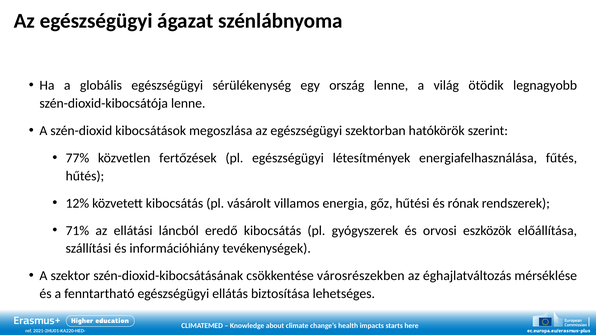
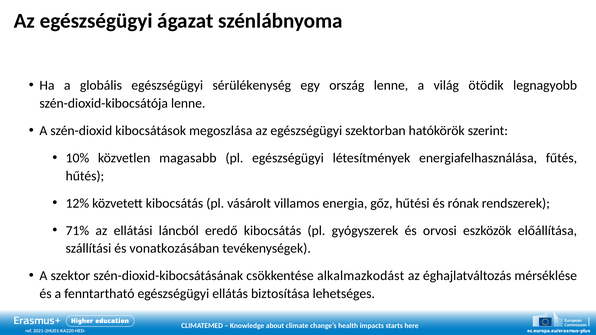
77%: 77% -> 10% (77, 158)
fertőzések: fertőzések -> magasabb (188, 158)
információhiány: információhiány -> vonatkozásában (174, 249)
városrészekben: városrészekben -> alkalmazkodást (361, 276)
